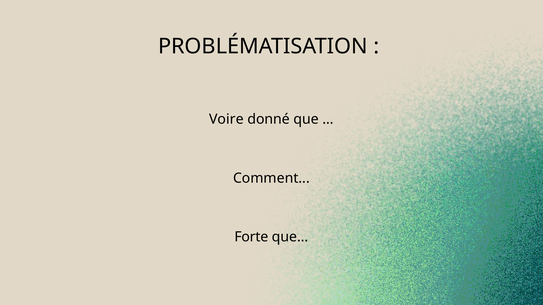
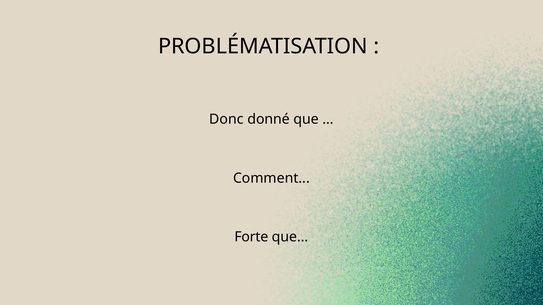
Voire: Voire -> Donc (226, 119)
